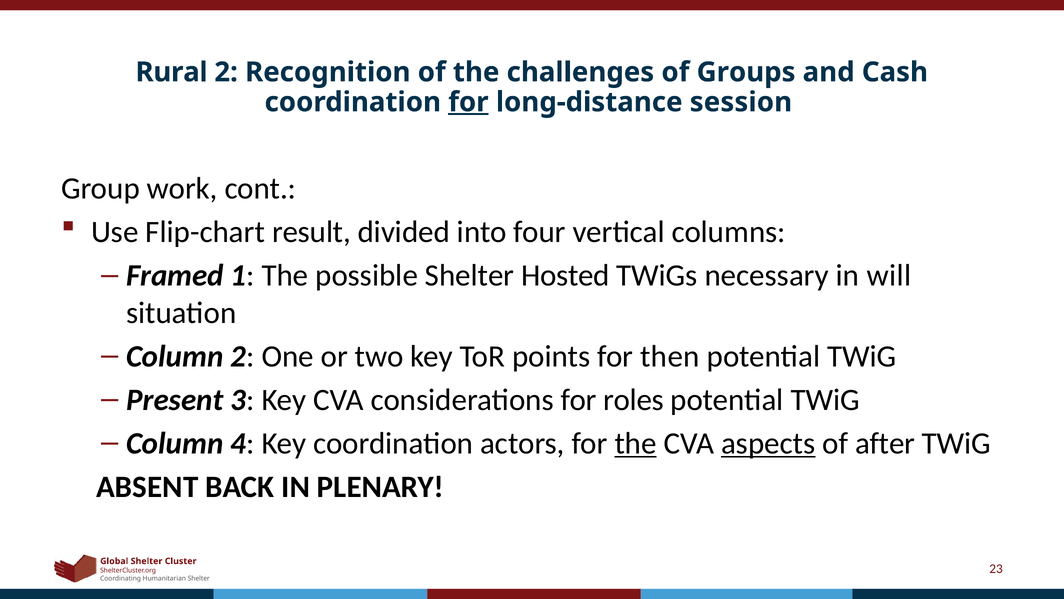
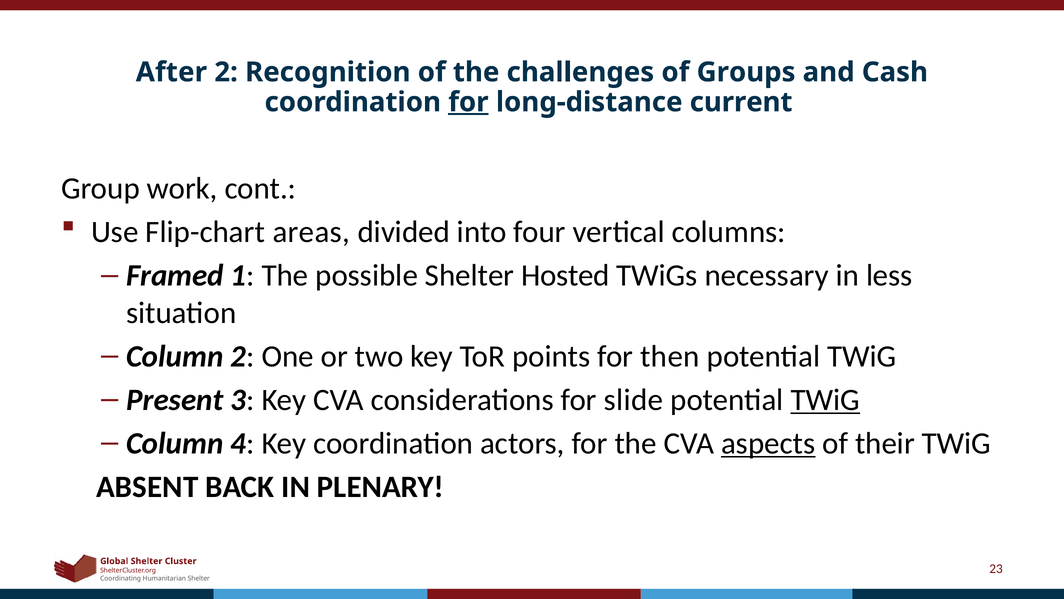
Rural: Rural -> After (171, 72)
session: session -> current (741, 102)
result: result -> areas (311, 232)
will: will -> less (889, 275)
roles: roles -> slide (633, 400)
TWiG underline: none -> present (825, 400)
the underline: present -> none (636, 443)
after: after -> their (885, 443)
